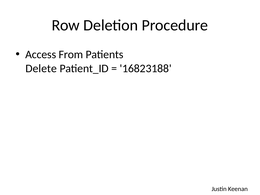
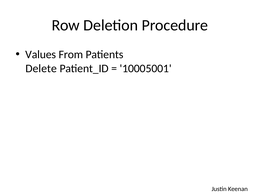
Access: Access -> Values (41, 55)
16823188: 16823188 -> 10005001 (146, 68)
